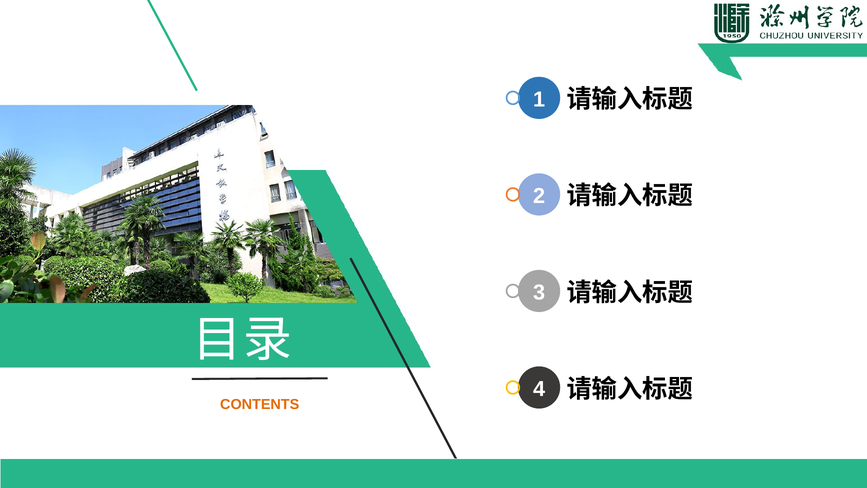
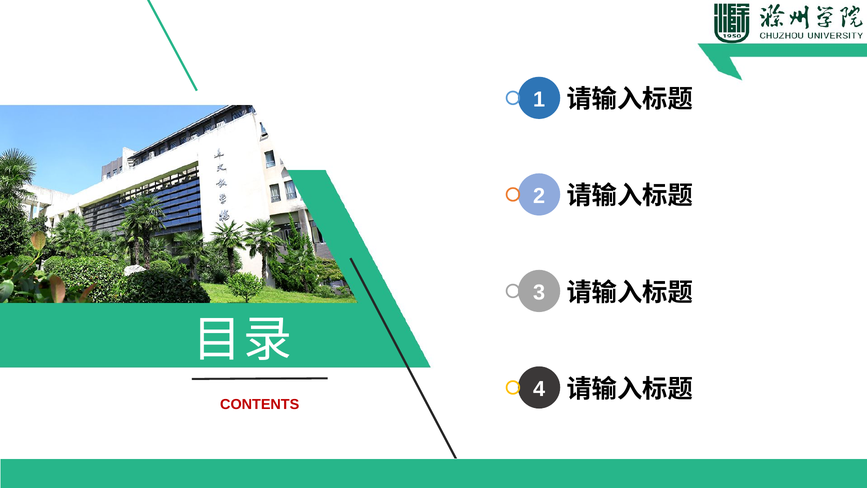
CONTENTS colour: orange -> red (260, 404)
